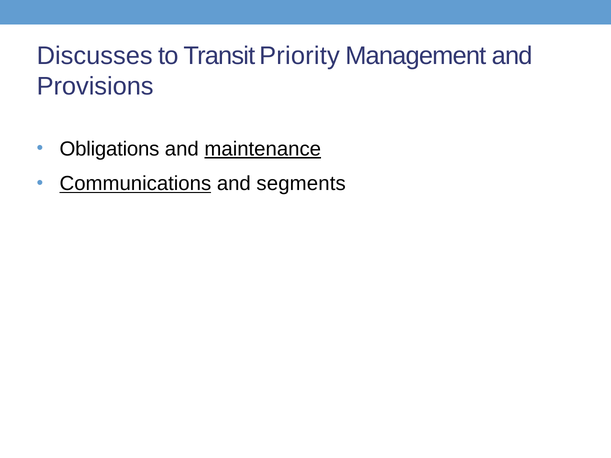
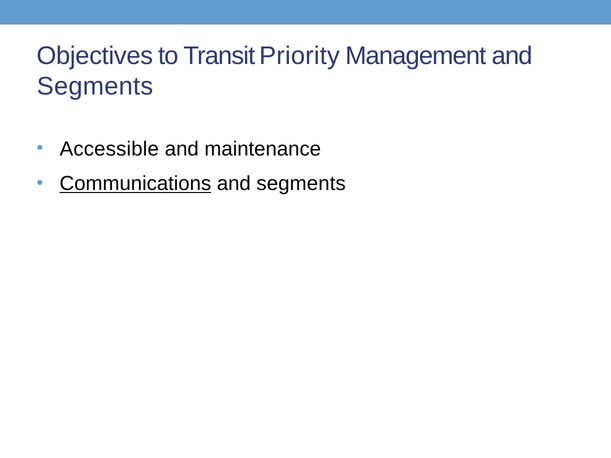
Discusses: Discusses -> Objectives (95, 56)
Provisions: Provisions -> Segments (95, 86)
Obligations: Obligations -> Accessible (109, 149)
maintenance underline: present -> none (263, 149)
